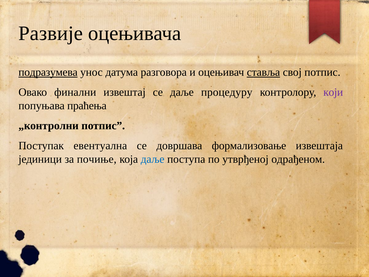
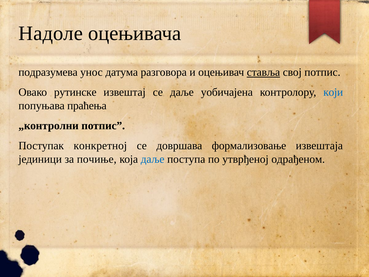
Развије: Развије -> Надоле (51, 33)
подразумева underline: present -> none (48, 72)
финални: финални -> рутинске (75, 92)
процедуру: процедуру -> уобичајена (227, 92)
који colour: purple -> blue (333, 92)
евентуална: евентуална -> конкретној (100, 146)
